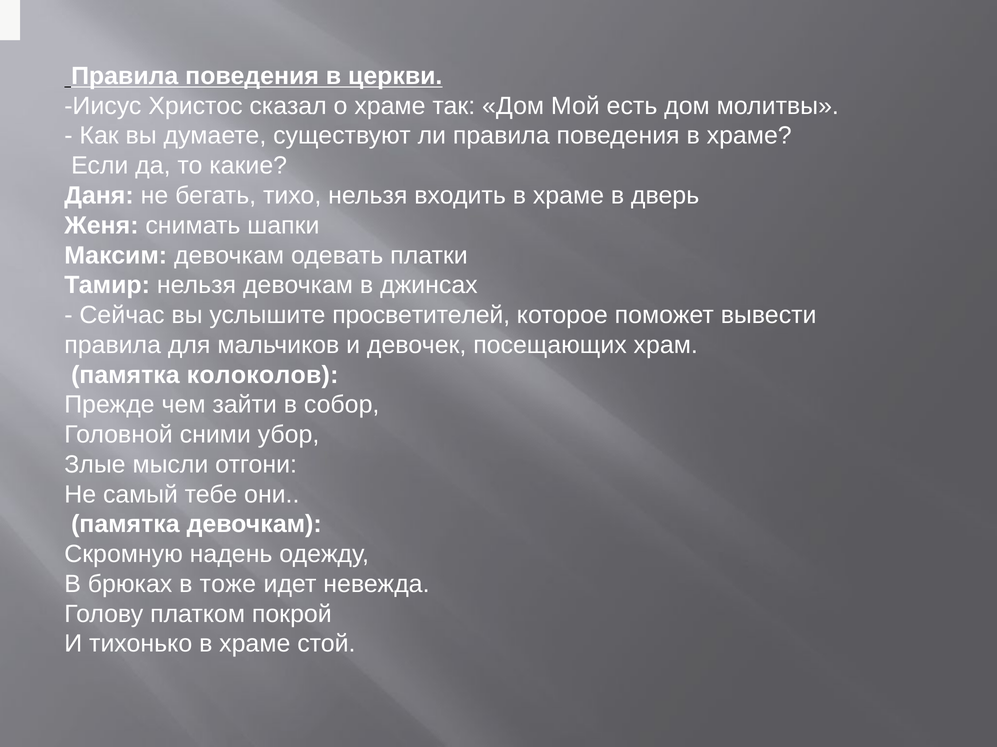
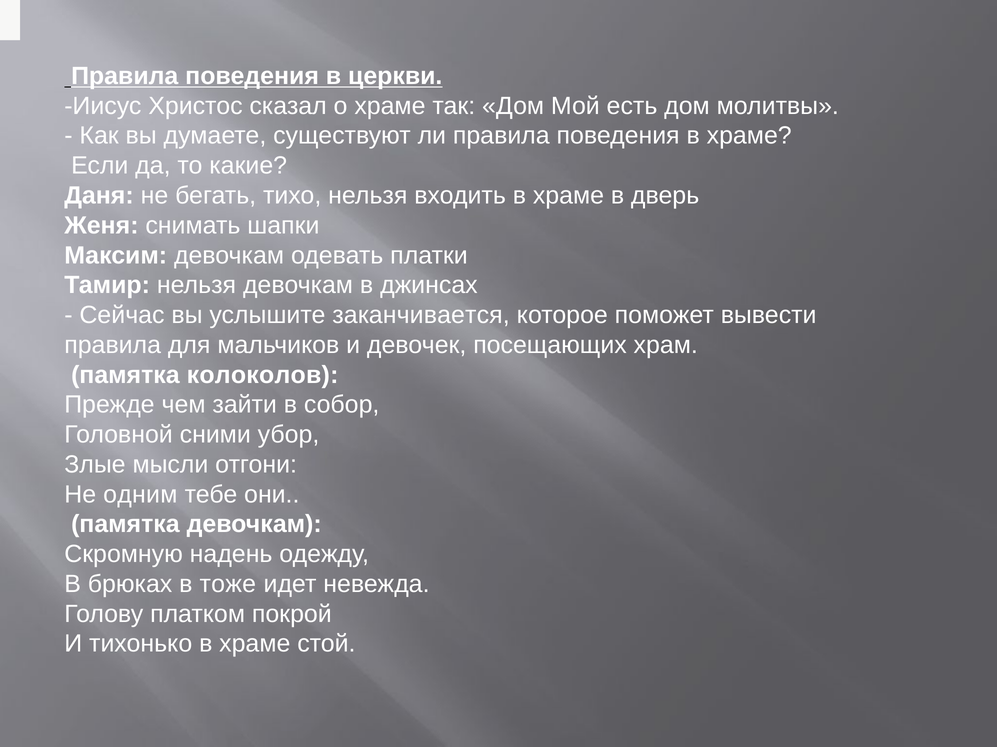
просветителей: просветителей -> заканчивается (421, 315)
самый: самый -> одним (140, 495)
